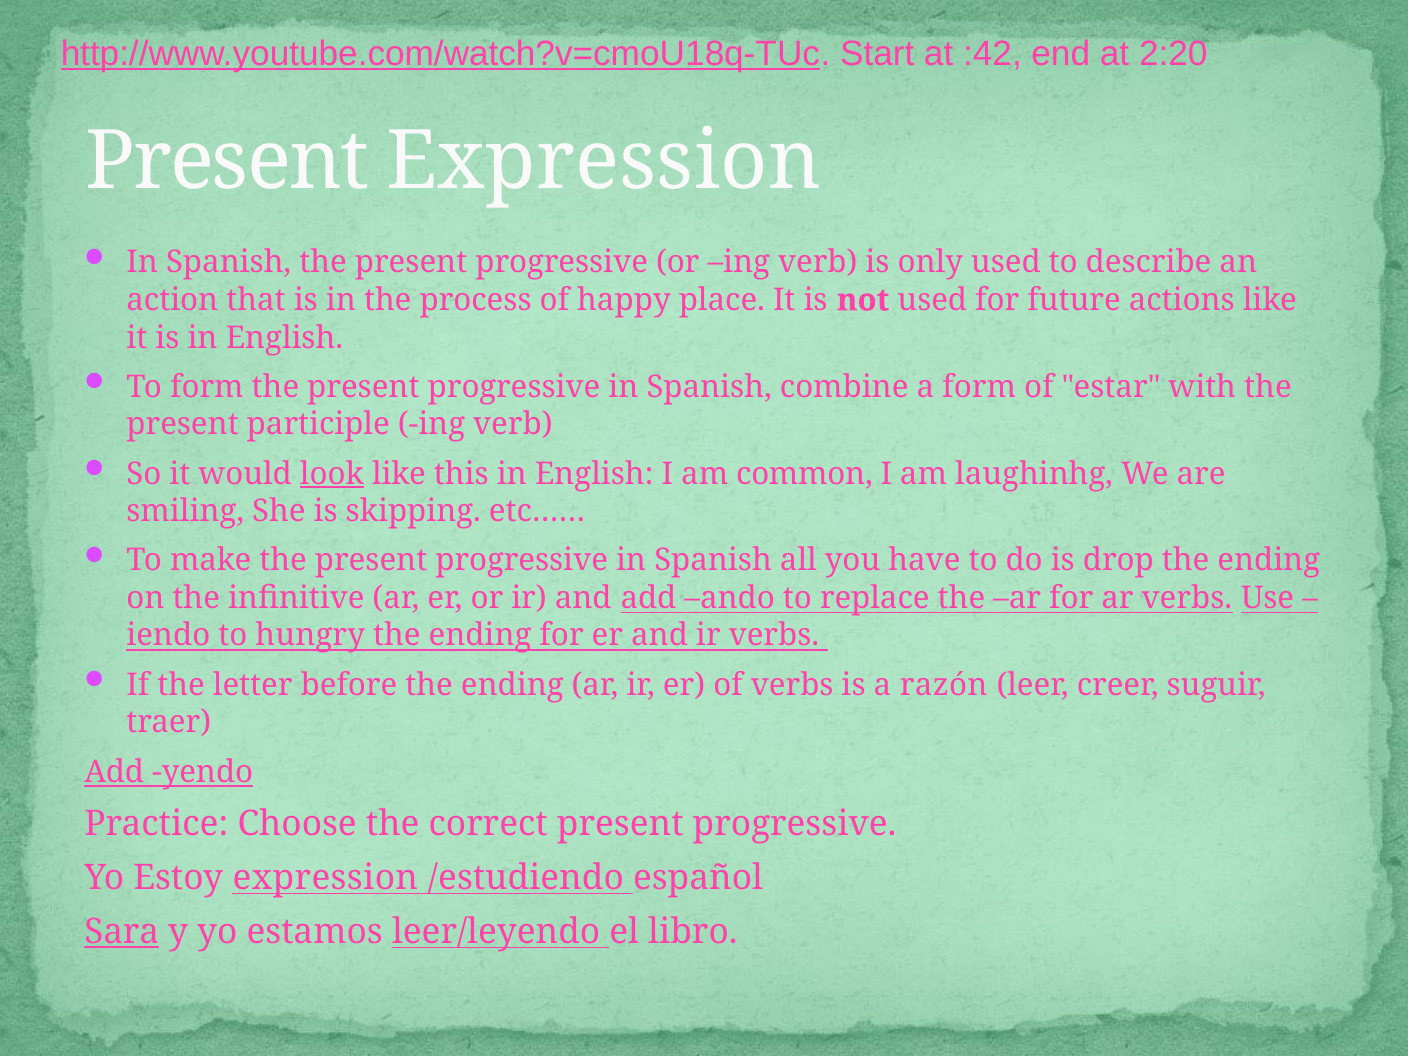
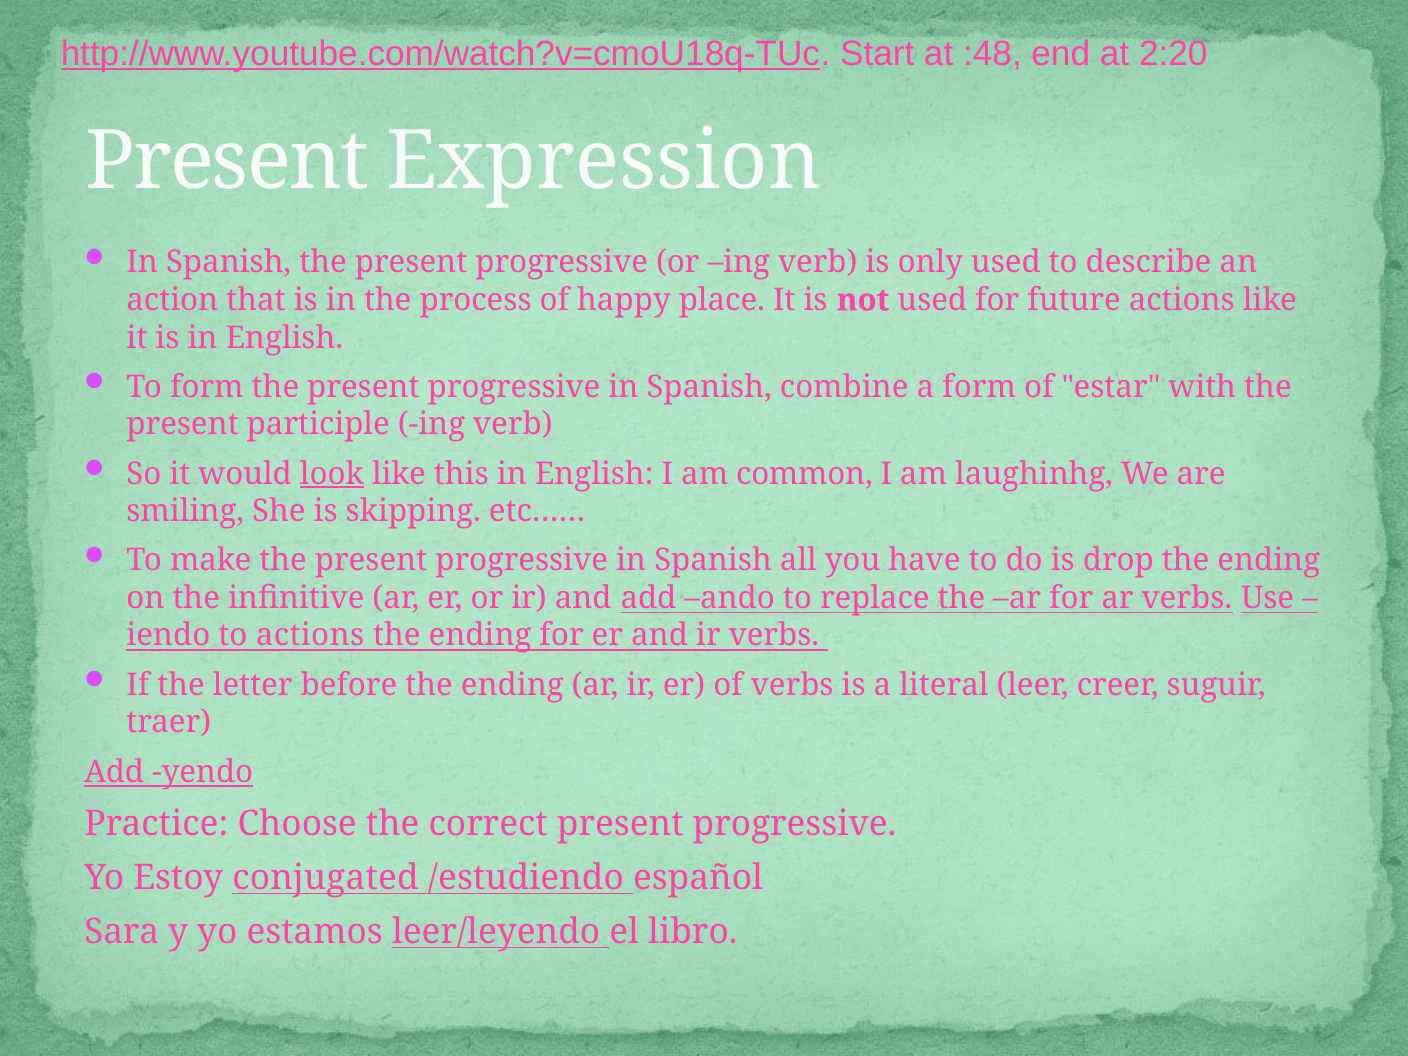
:42: :42 -> :48 (992, 54)
to hungry: hungry -> actions (310, 636)
razón: razón -> literal (944, 685)
Estoy expression: expression -> conjugated (326, 878)
Sara underline: present -> none (122, 932)
